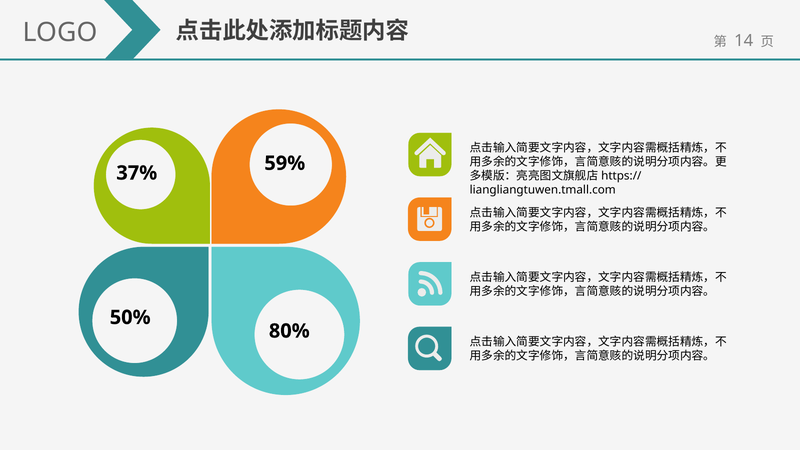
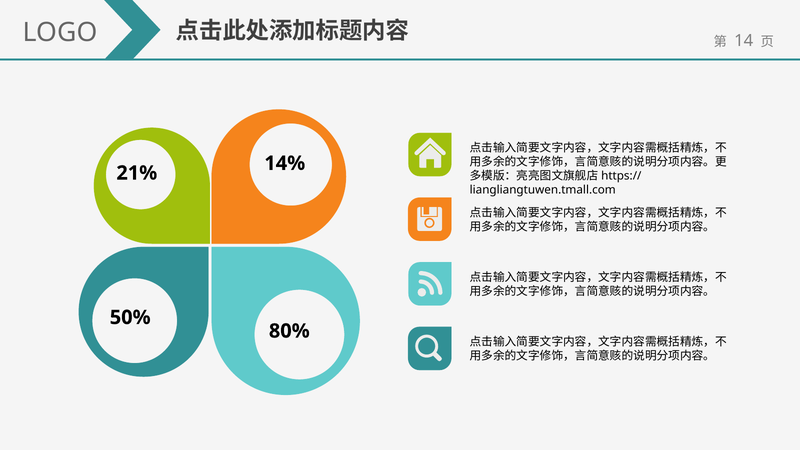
59%: 59% -> 14% (285, 163)
37%: 37% -> 21% (137, 173)
